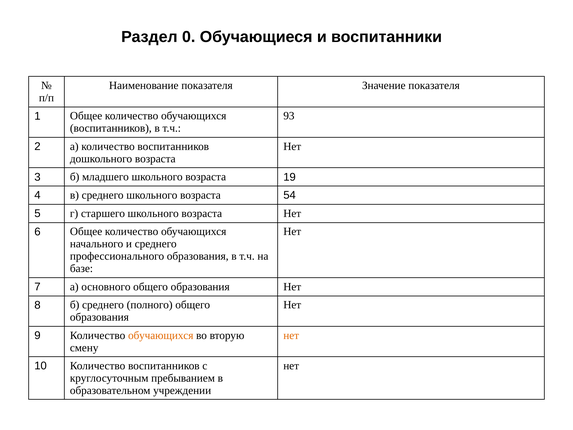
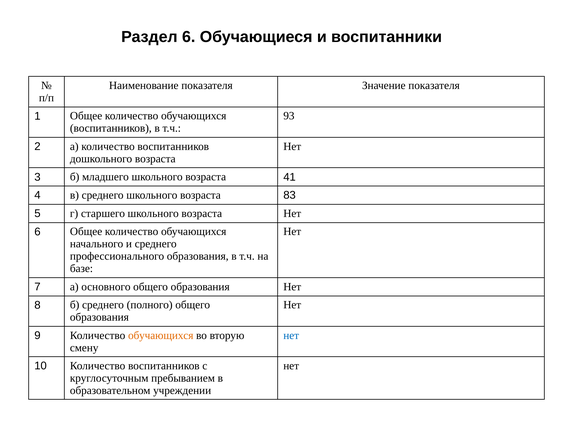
Раздел 0: 0 -> 6 (189, 37)
19: 19 -> 41 (290, 177)
54: 54 -> 83 (290, 195)
нет colour: orange -> blue (291, 335)
